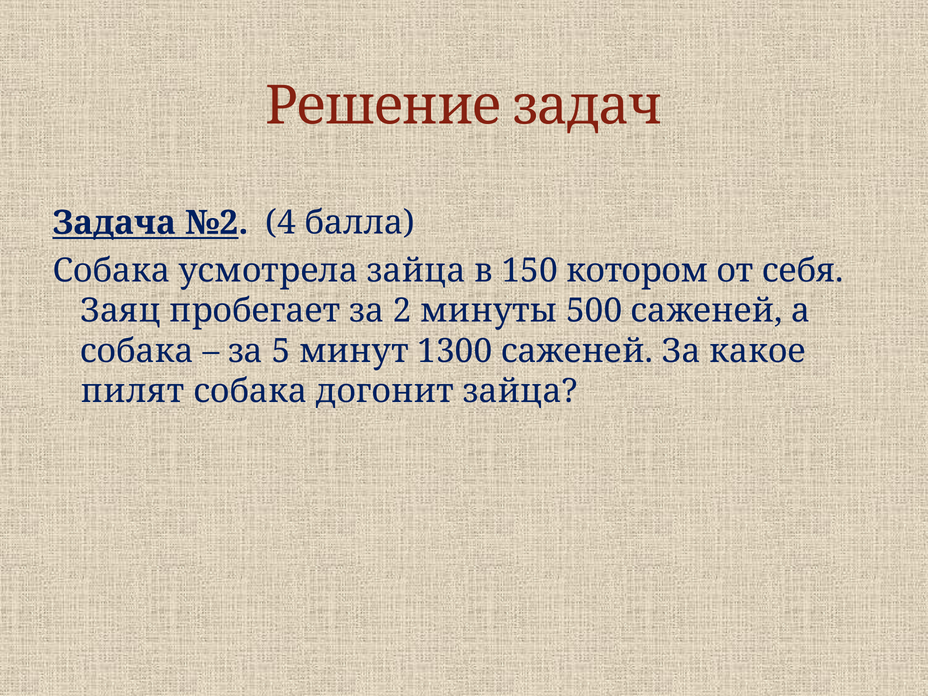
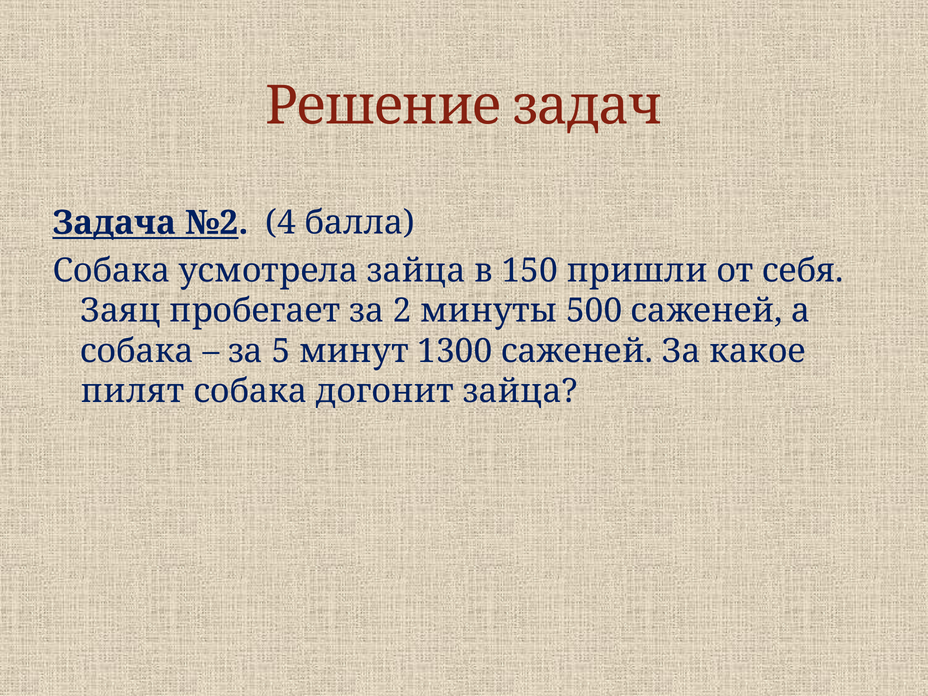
котором: котором -> пришли (637, 271)
